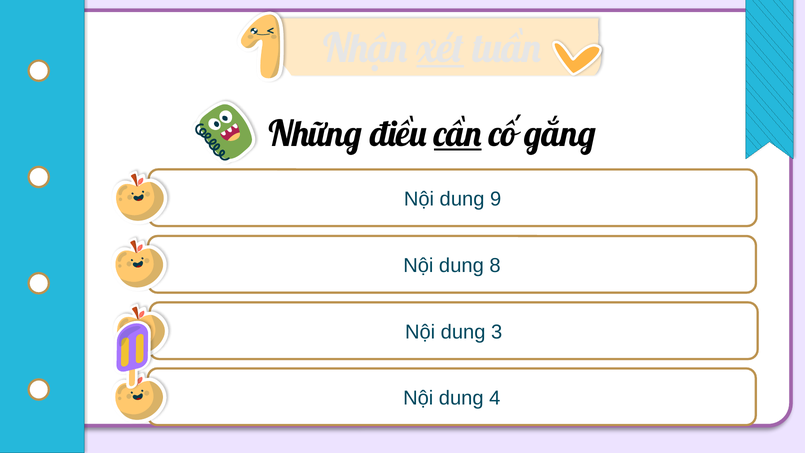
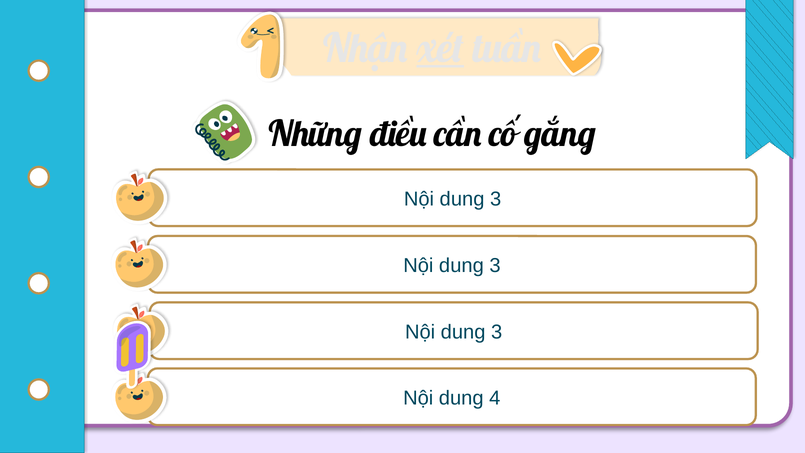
cần underline: present -> none (458, 134)
9: 9 -> 3 (496, 199)
8: 8 -> 3 (495, 266)
